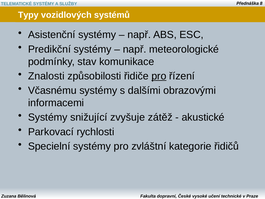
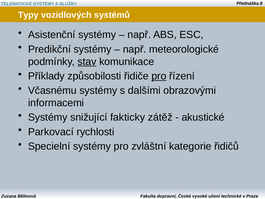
stav underline: none -> present (87, 62)
Znalosti: Znalosti -> Příklady (46, 76)
zvyšuje: zvyšuje -> fakticky (128, 117)
